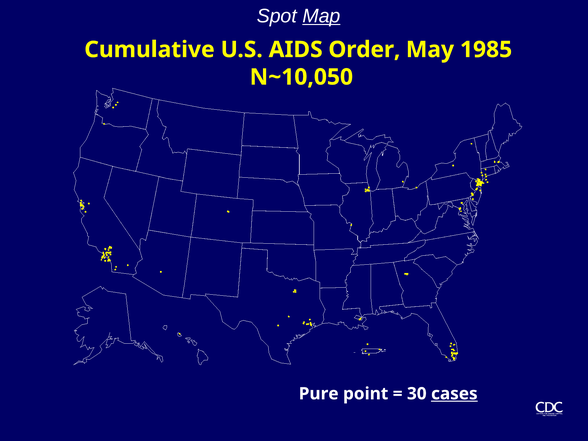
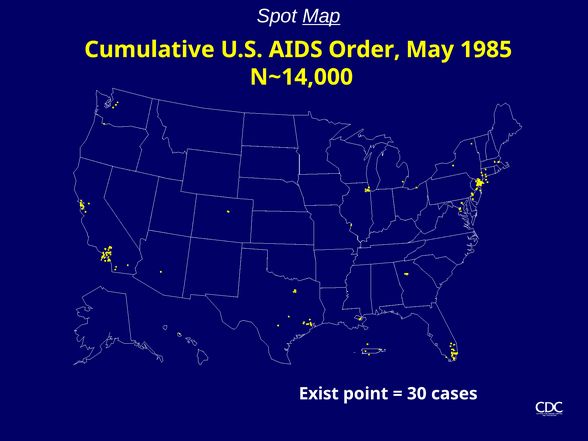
N~10,050: N~10,050 -> N~14,000 (301, 77)
Pure: Pure -> Exist (319, 394)
cases underline: present -> none (454, 394)
